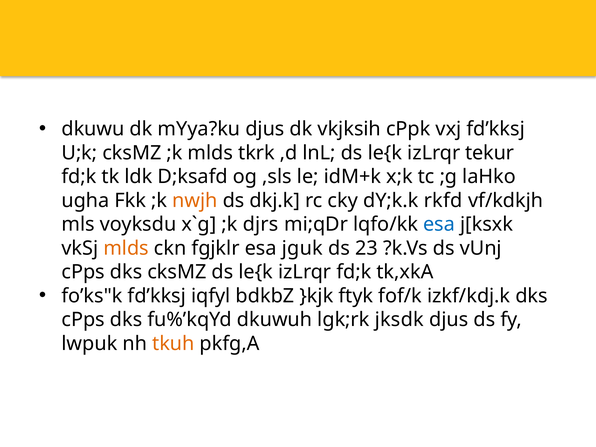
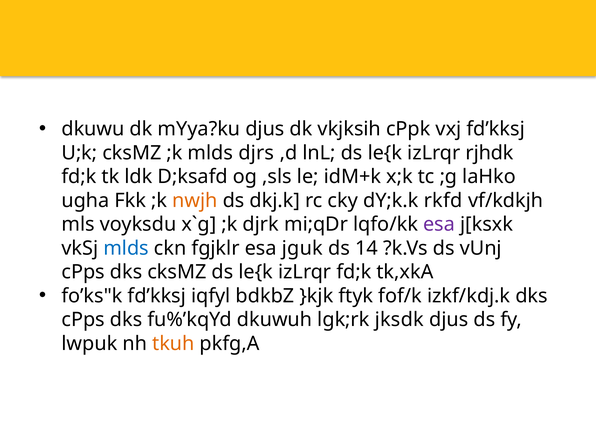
tkrk: tkrk -> djrs (256, 153)
tekur: tekur -> rjhdk (490, 153)
djrs: djrs -> djrk (261, 224)
esa colour: blue -> purple (439, 224)
mlds colour: orange -> blue (126, 248)
23: 23 -> 14 (367, 248)
